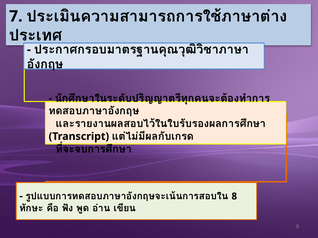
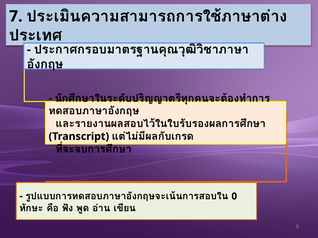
8: 8 -> 0 (234, 197)
